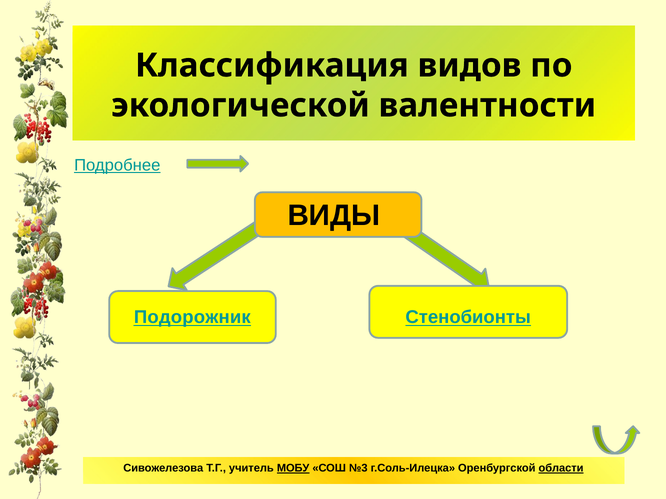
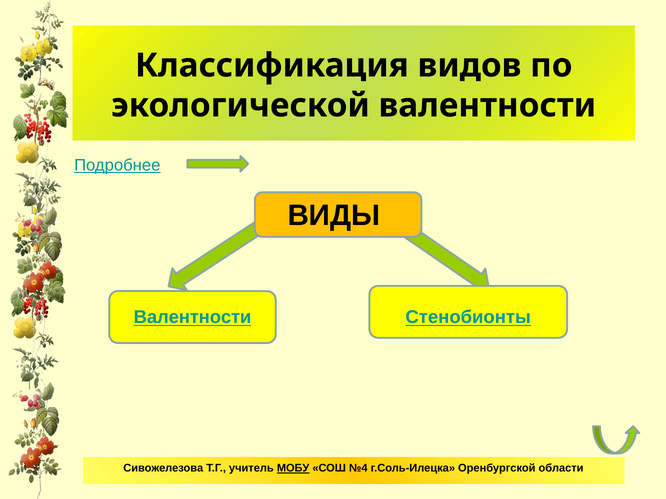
Подорожник: Подорожник -> Валентности (193, 317)
№3: №3 -> №4 (358, 469)
области underline: present -> none (561, 469)
